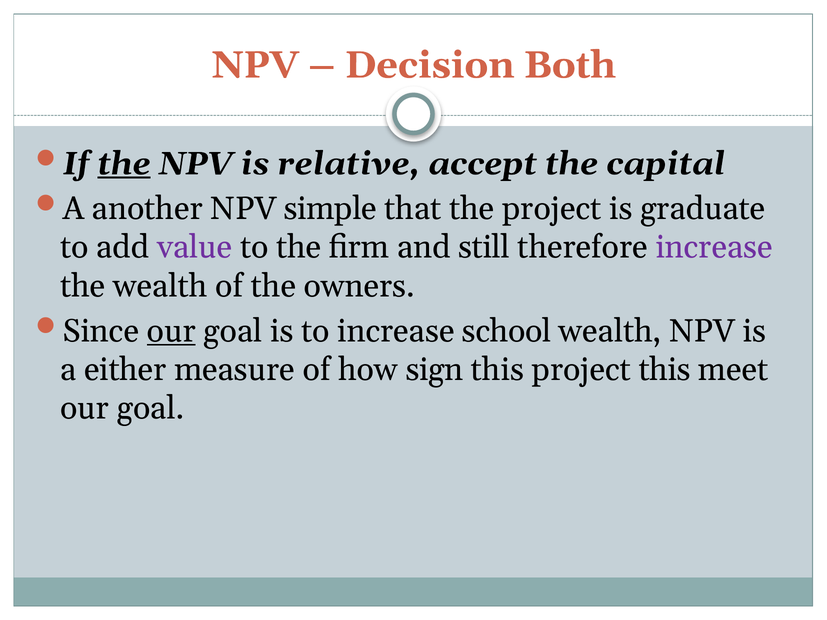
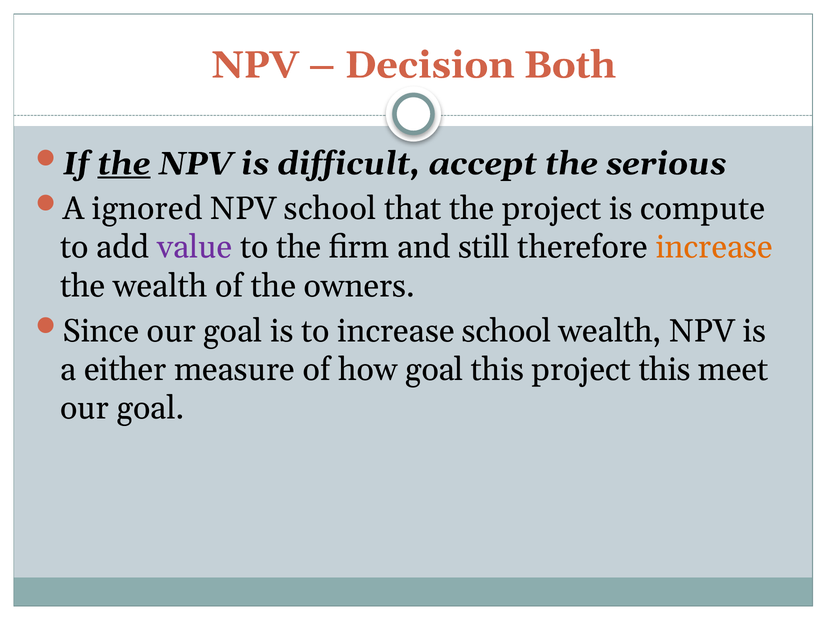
relative: relative -> difficult (349, 164)
capital: capital -> serious (666, 164)
another: another -> ignored (147, 209)
NPV simple: simple -> school (330, 209)
graduate: graduate -> compute (703, 209)
increase colour: purple -> orange (714, 247)
our underline: present -> none (171, 331)
how sign: sign -> goal (435, 370)
